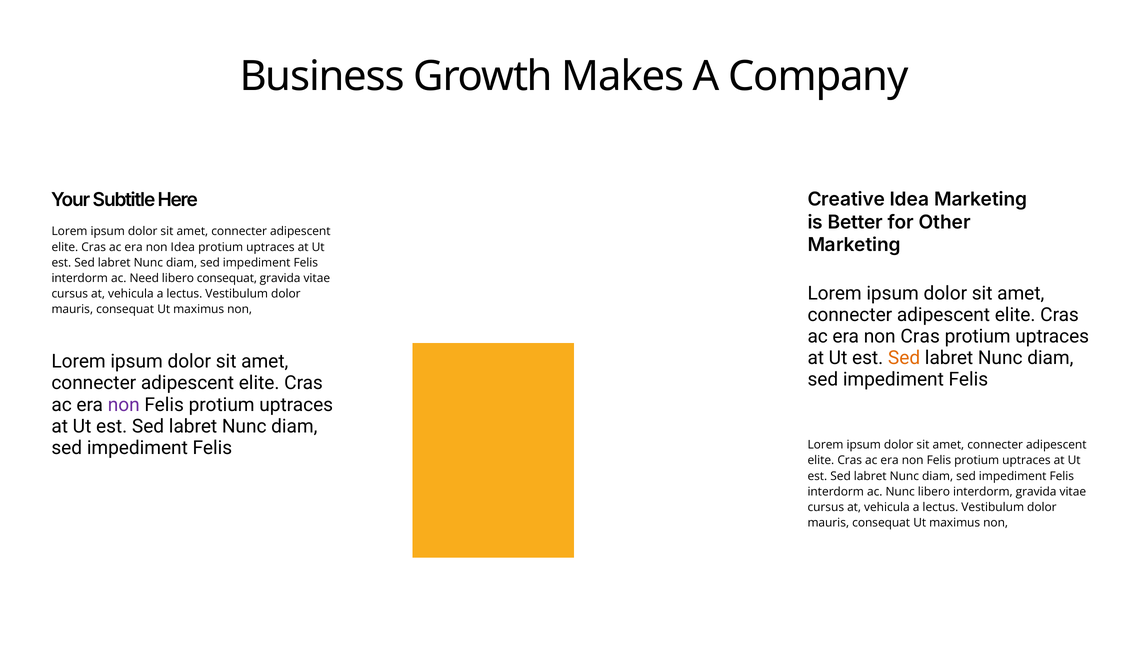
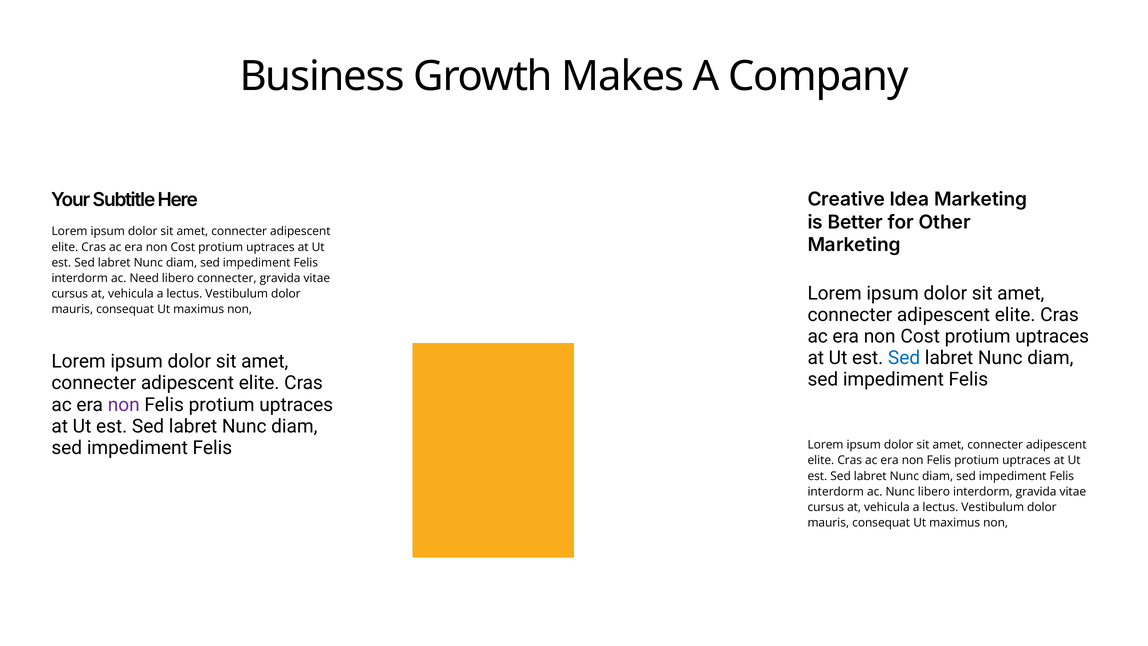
Idea: Idea -> Cost (183, 247)
libero consequat: consequat -> connecter (227, 278)
Cras: Cras -> Cost (920, 336)
Sed colour: orange -> blue (904, 358)
